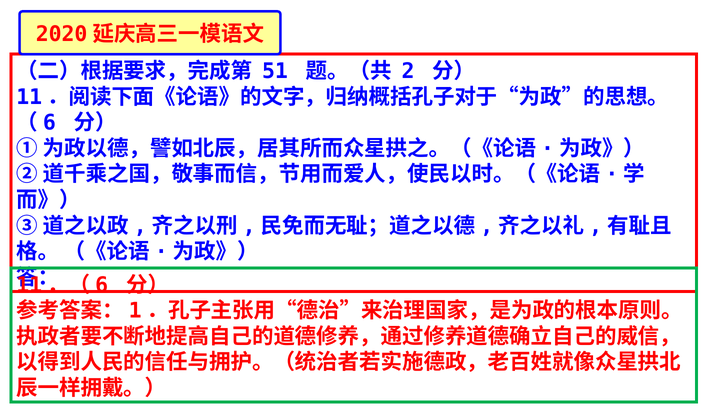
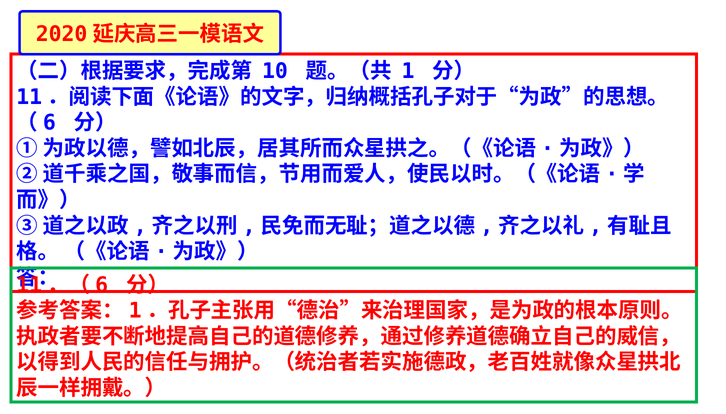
51: 51 -> 10 (275, 71)
2: 2 -> 1 (408, 71)
